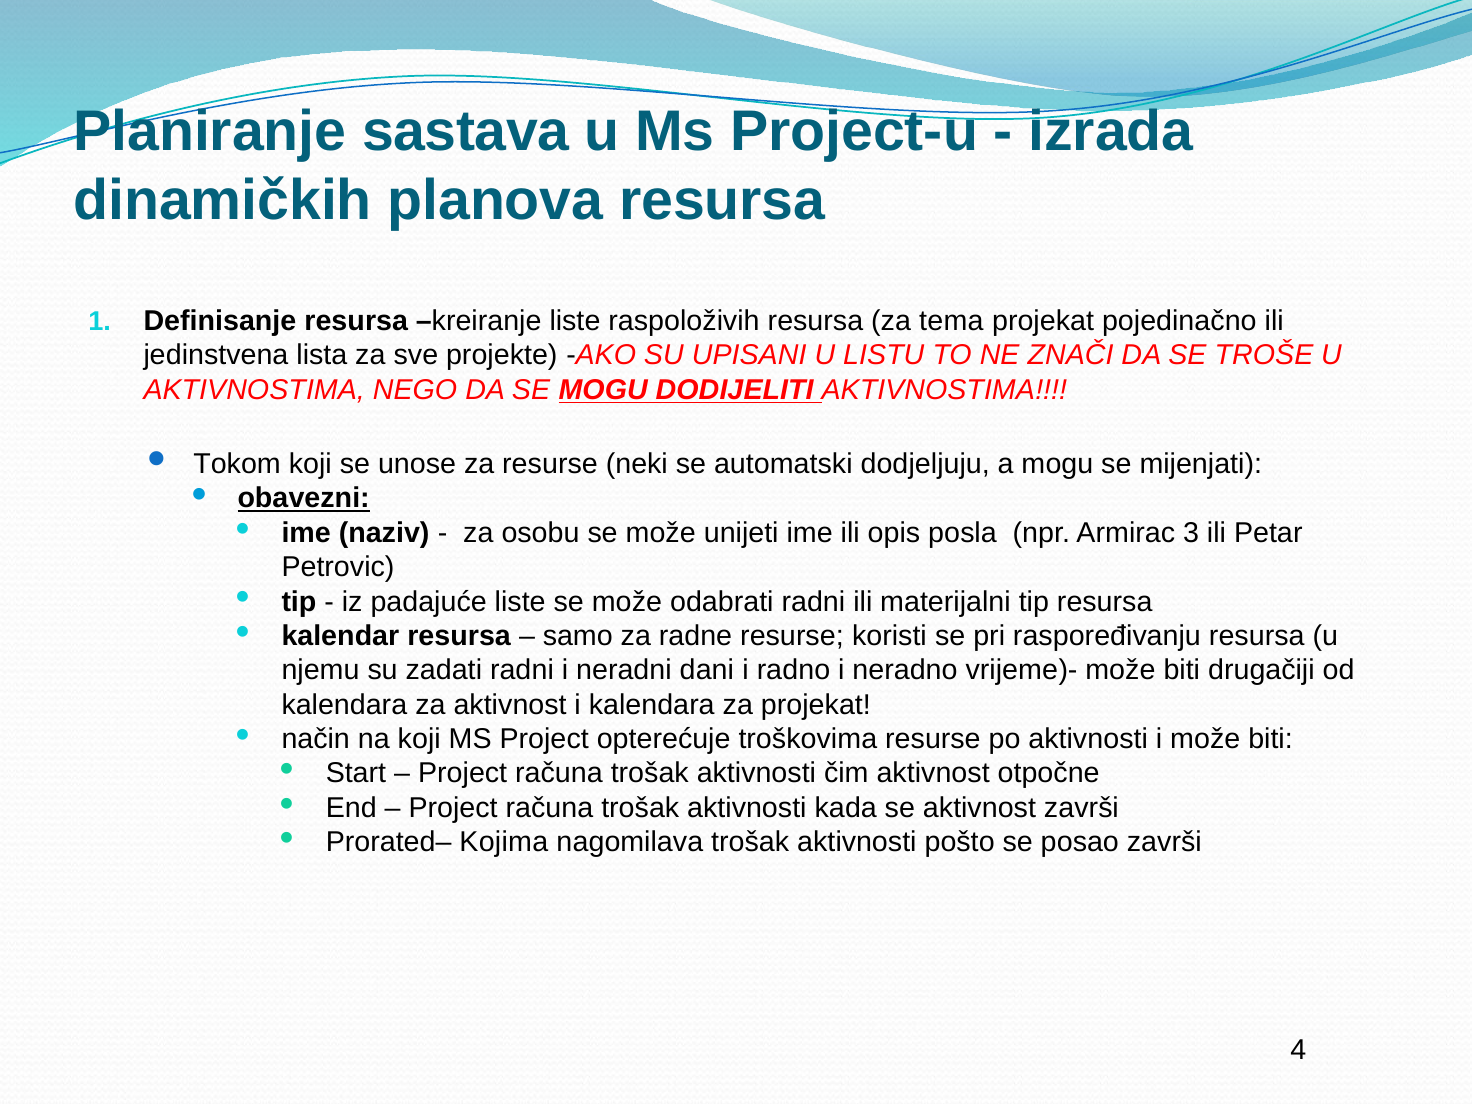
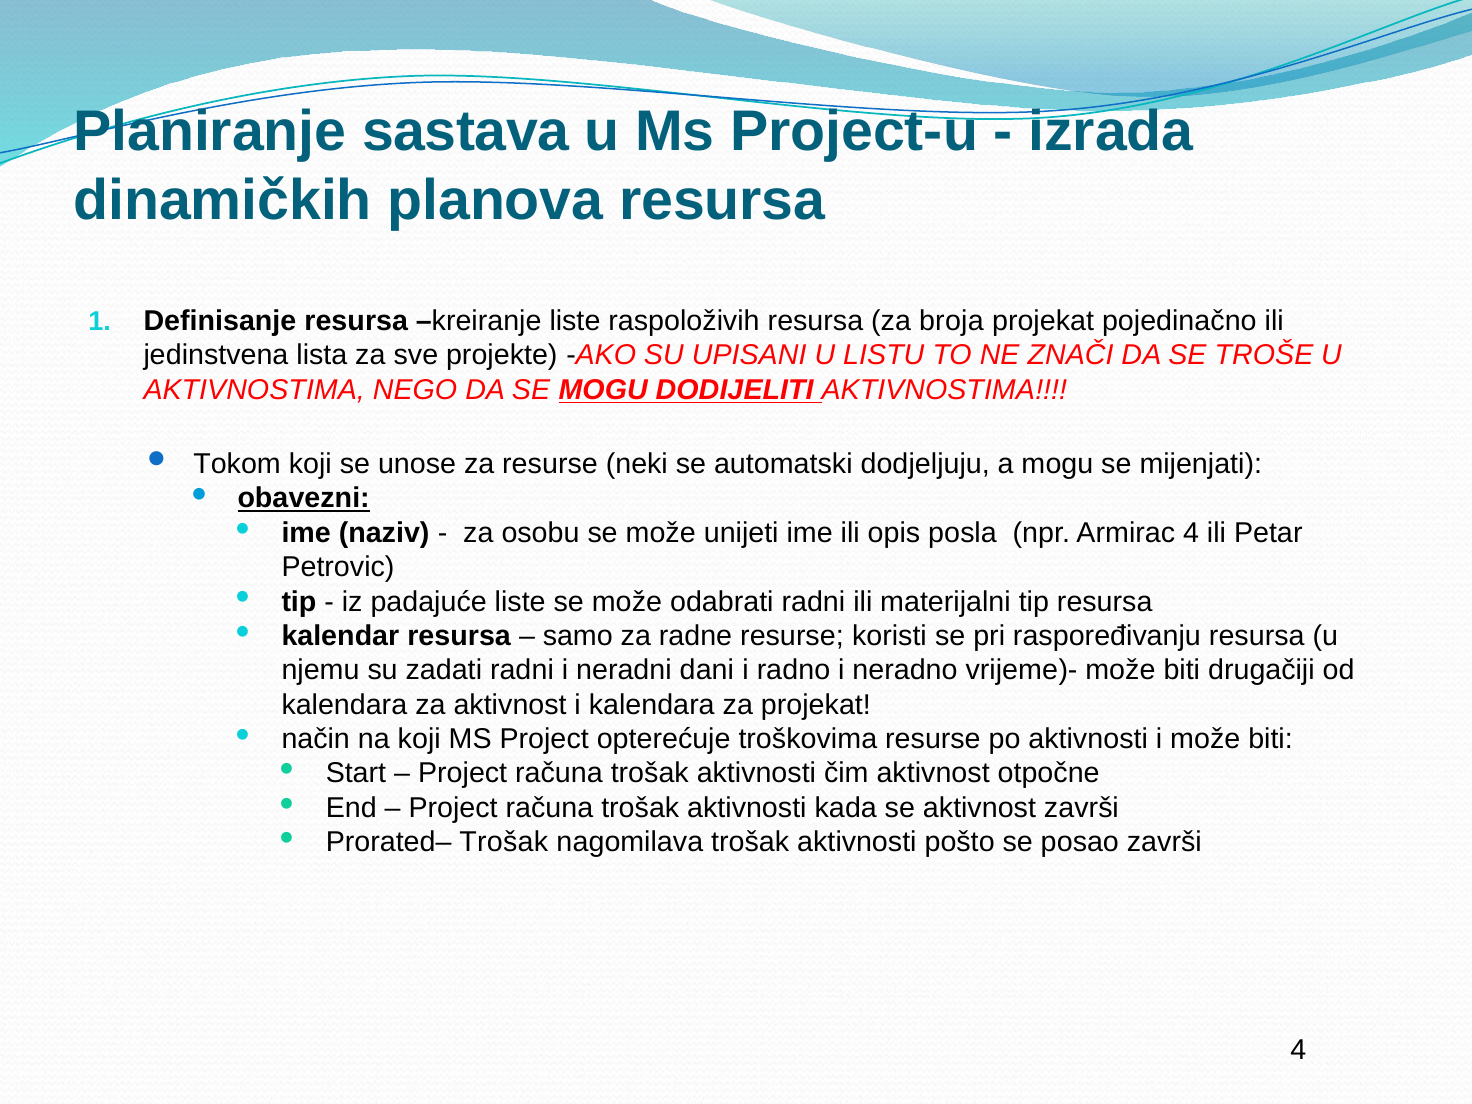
tema: tema -> broja (951, 321)
Armirac 3: 3 -> 4 (1191, 533)
Prorated– Kojima: Kojima -> Trošak (504, 842)
